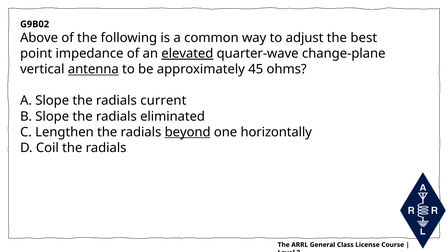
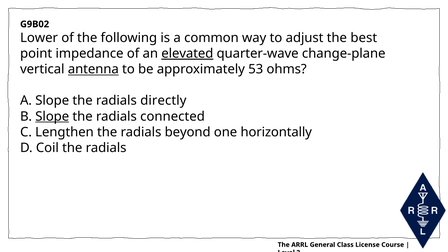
Above: Above -> Lower (39, 38)
45: 45 -> 53 (256, 69)
current: current -> directly (163, 101)
Slope underline: none -> present (52, 116)
eliminated: eliminated -> connected (173, 116)
beyond underline: present -> none (188, 132)
